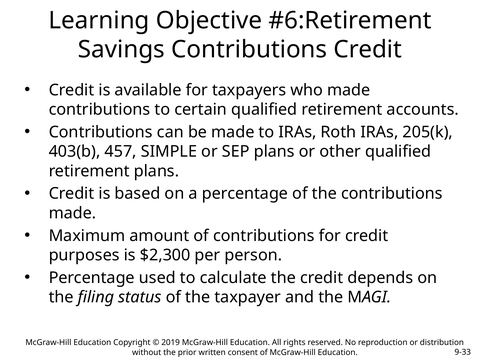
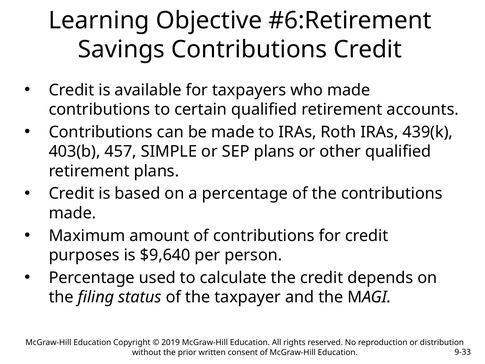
205(k: 205(k -> 439(k (428, 132)
$2,300: $2,300 -> $9,640 (165, 255)
